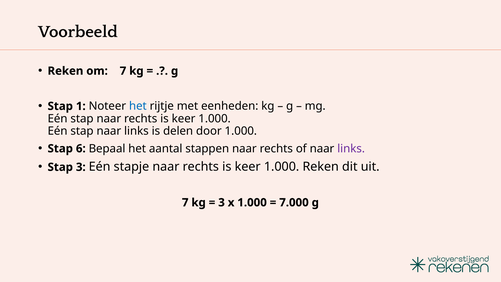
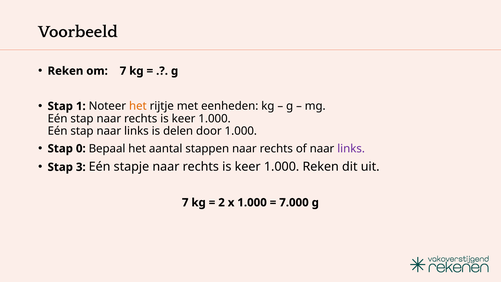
het colour: blue -> orange (138, 106)
6: 6 -> 0 (81, 148)
3: 3 -> 2 (222, 202)
